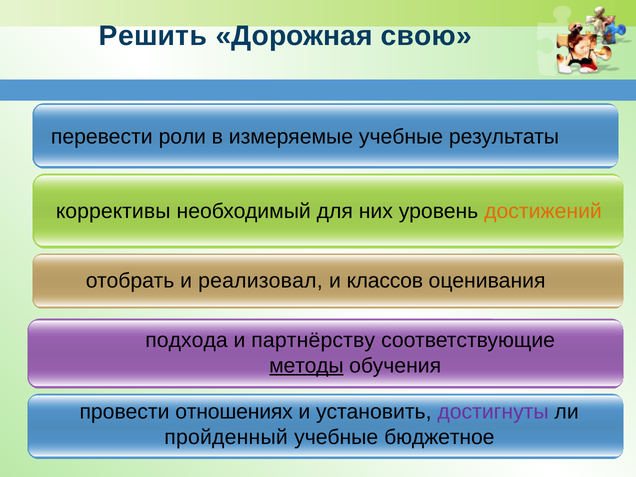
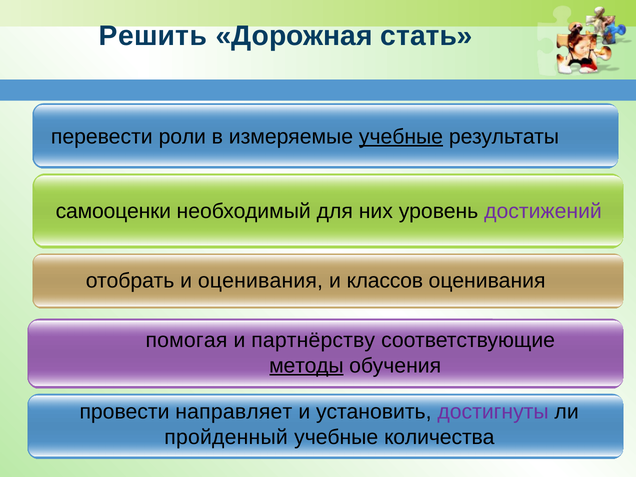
свою: свою -> стать (427, 36)
учебные underline: none -> present (401, 137)
коррективы: коррективы -> самооценки (113, 211)
достижений colour: orange -> purple (543, 211)
и реализовал: реализовал -> оценивания (260, 281)
подхода: подхода -> помогая (186, 340)
отношениях: отношениях -> направляет (234, 412)
бюджетное: бюджетное -> количества (439, 437)
